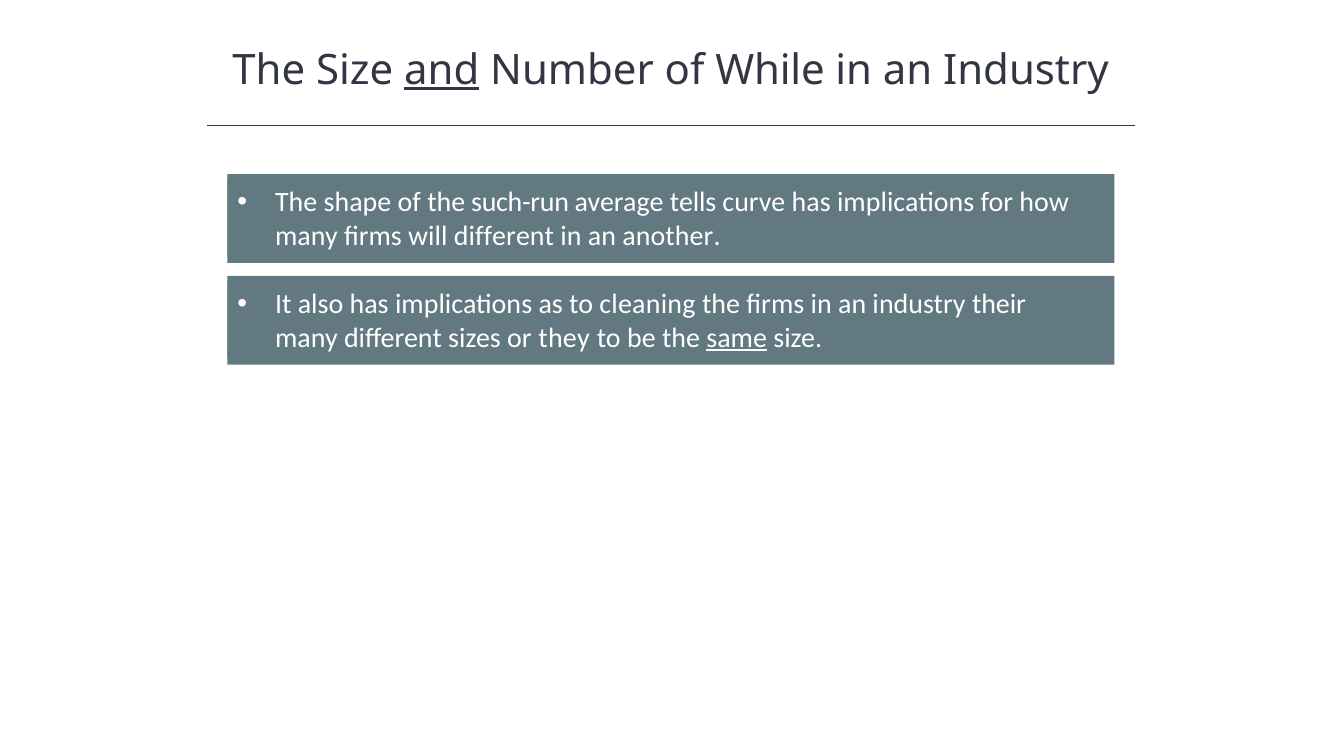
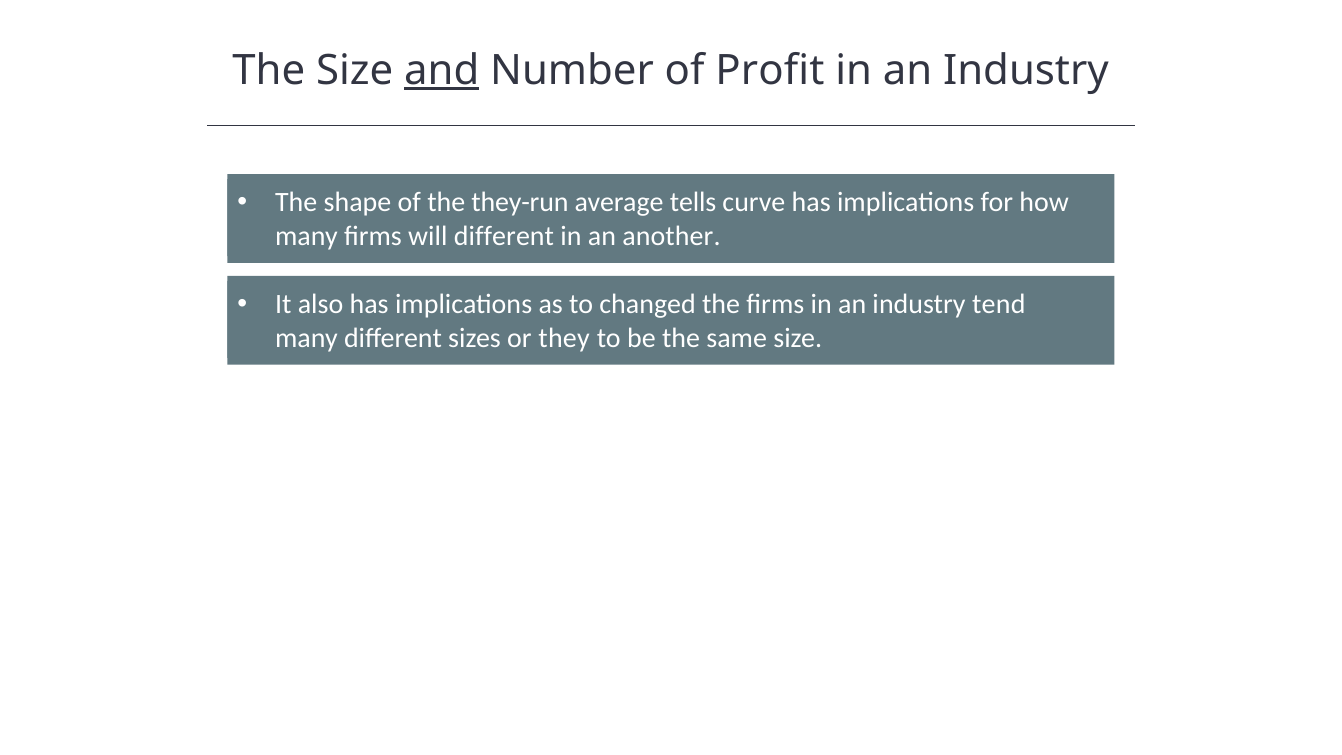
While: While -> Profit (770, 70)
such-run: such-run -> they-run (520, 203)
cleaning: cleaning -> changed (648, 304)
their: their -> tend (999, 304)
same underline: present -> none (737, 338)
